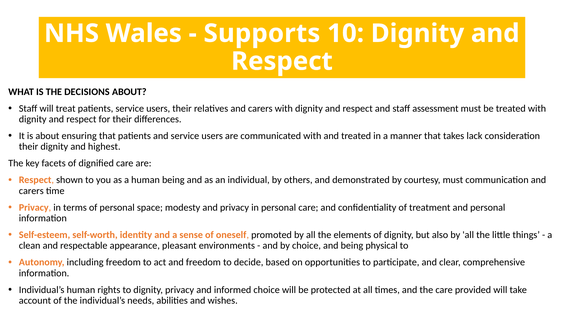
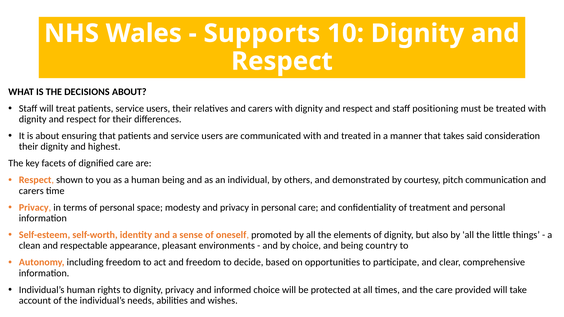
assessment: assessment -> positioning (435, 109)
lack: lack -> said (475, 136)
courtesy must: must -> pitch (453, 180)
physical: physical -> country (381, 246)
